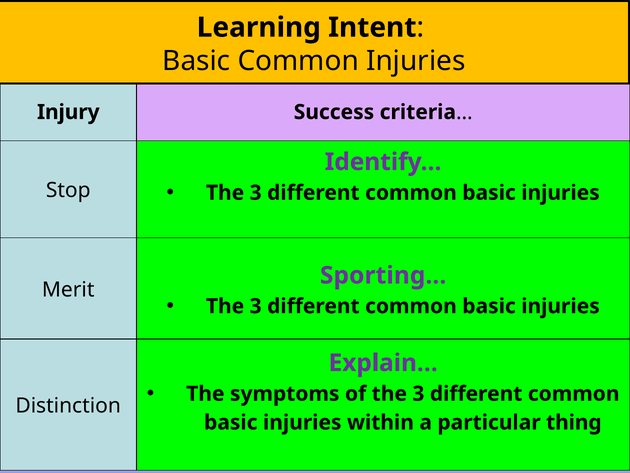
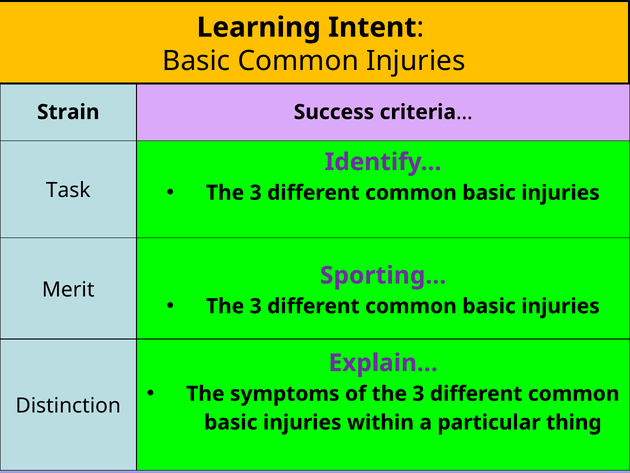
Injury: Injury -> Strain (68, 112)
Stop: Stop -> Task (68, 190)
